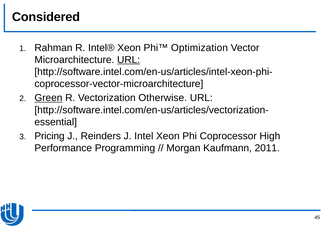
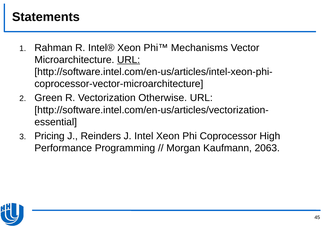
Considered: Considered -> Statements (46, 17)
Optimization: Optimization -> Mechanisms (199, 48)
Green underline: present -> none (48, 98)
2011: 2011 -> 2063 (267, 148)
